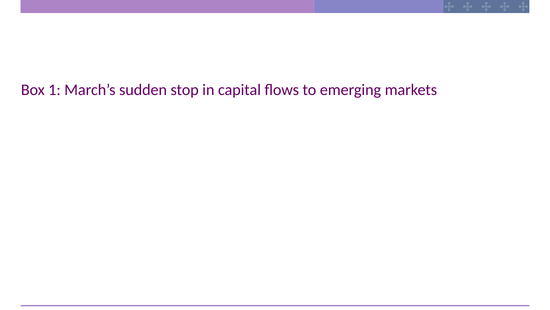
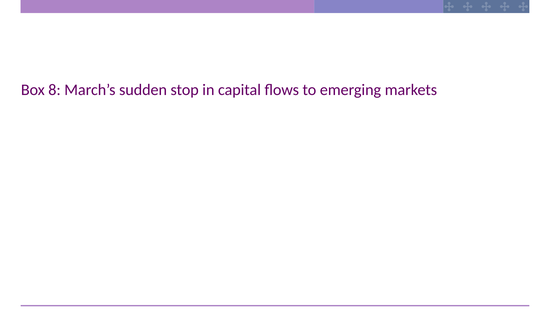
1: 1 -> 8 (55, 90)
